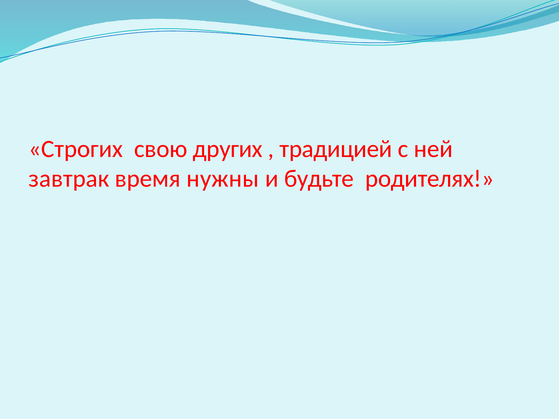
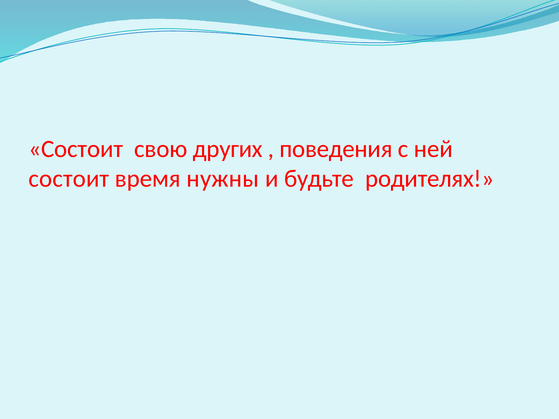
Строгих: Строгих -> Состоит (76, 149)
традицией: традицией -> поведения (336, 149)
завтрак: завтрак -> состоит (69, 179)
